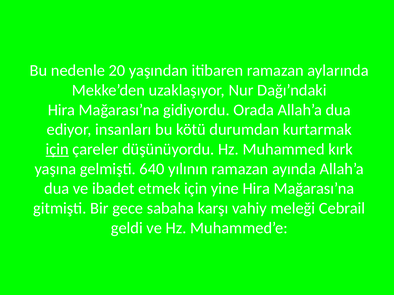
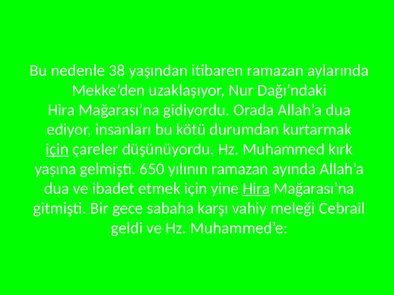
20: 20 -> 38 (117, 71)
640: 640 -> 650 (152, 169)
Hira underline: none -> present (256, 189)
